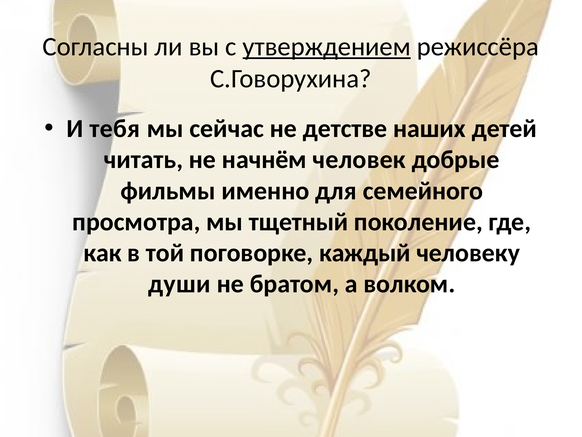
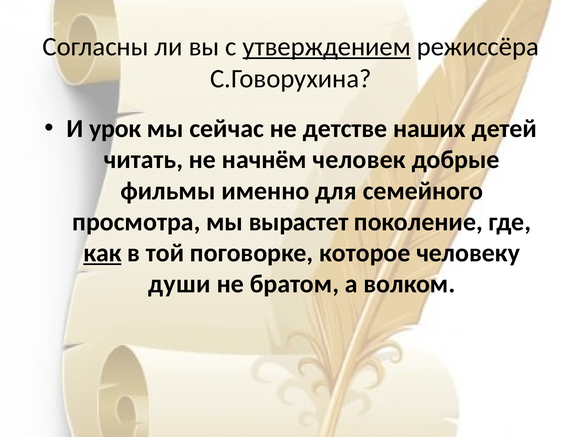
тебя: тебя -> урок (115, 128)
тщетный: тщетный -> вырастет (299, 222)
как underline: none -> present (103, 253)
каждый: каждый -> которое (365, 253)
